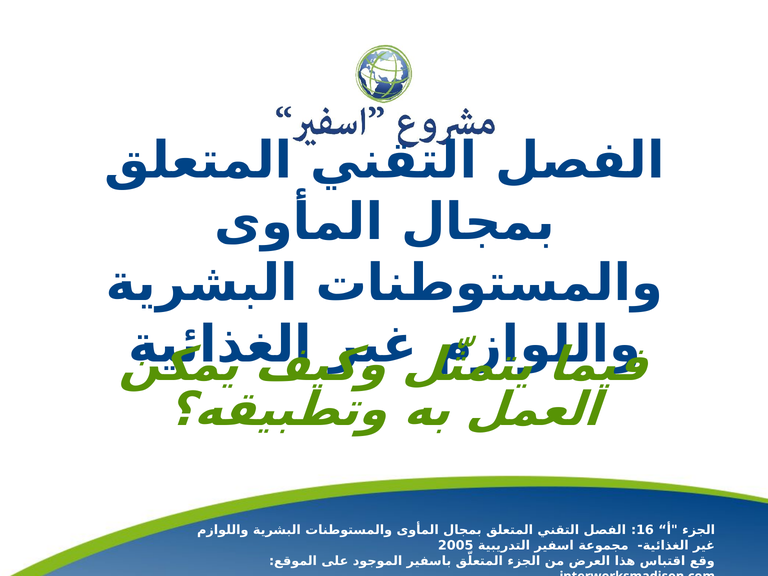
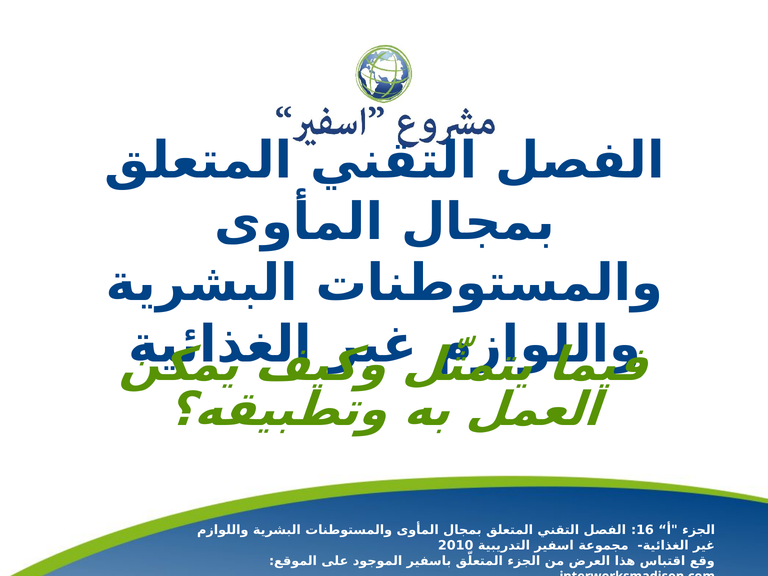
2005: 2005 -> 2010 (456, 546)
